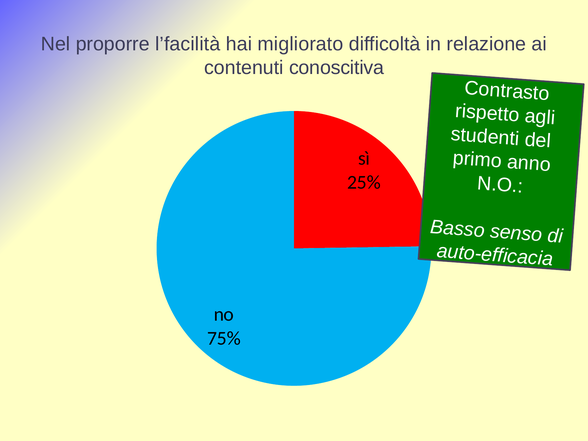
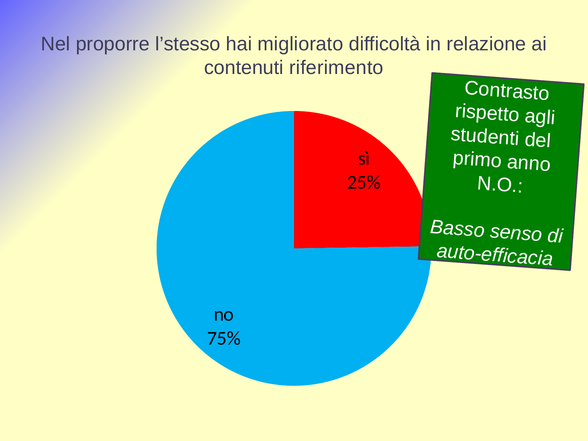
l’facilità: l’facilità -> l’stesso (188, 44)
conoscitiva: conoscitiva -> riferimento (336, 68)
